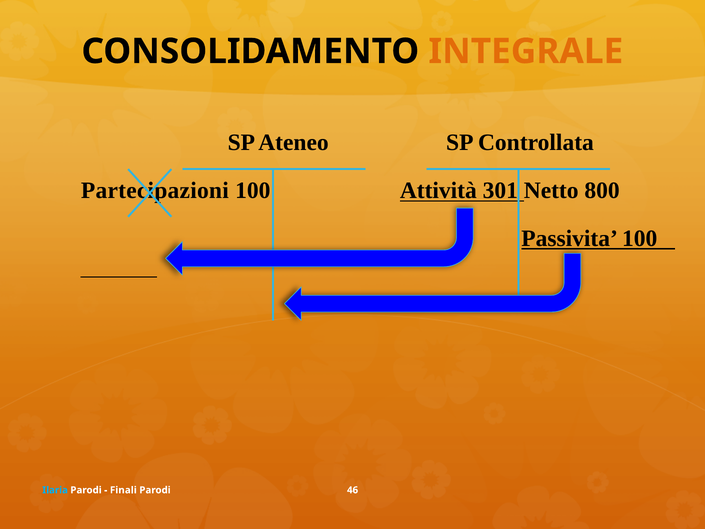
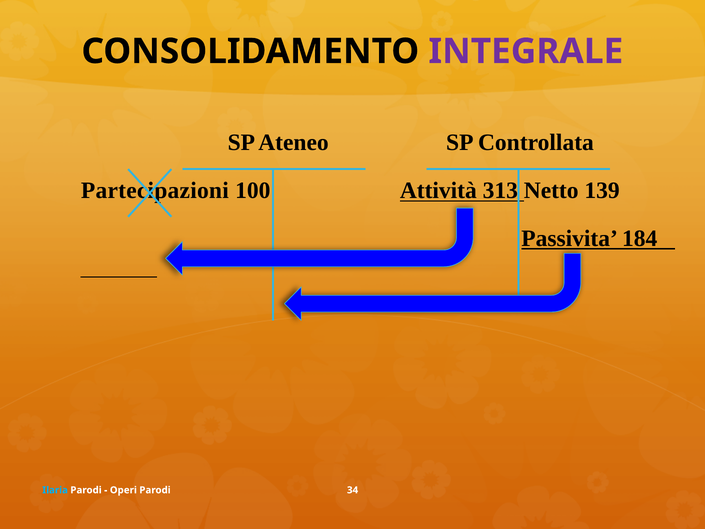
INTEGRALE colour: orange -> purple (526, 51)
301: 301 -> 313 (500, 190)
800: 800 -> 139 (602, 190)
100: 100 -> 184 (640, 238)
Finali: Finali -> Operi (123, 490)
46: 46 -> 34 (353, 490)
